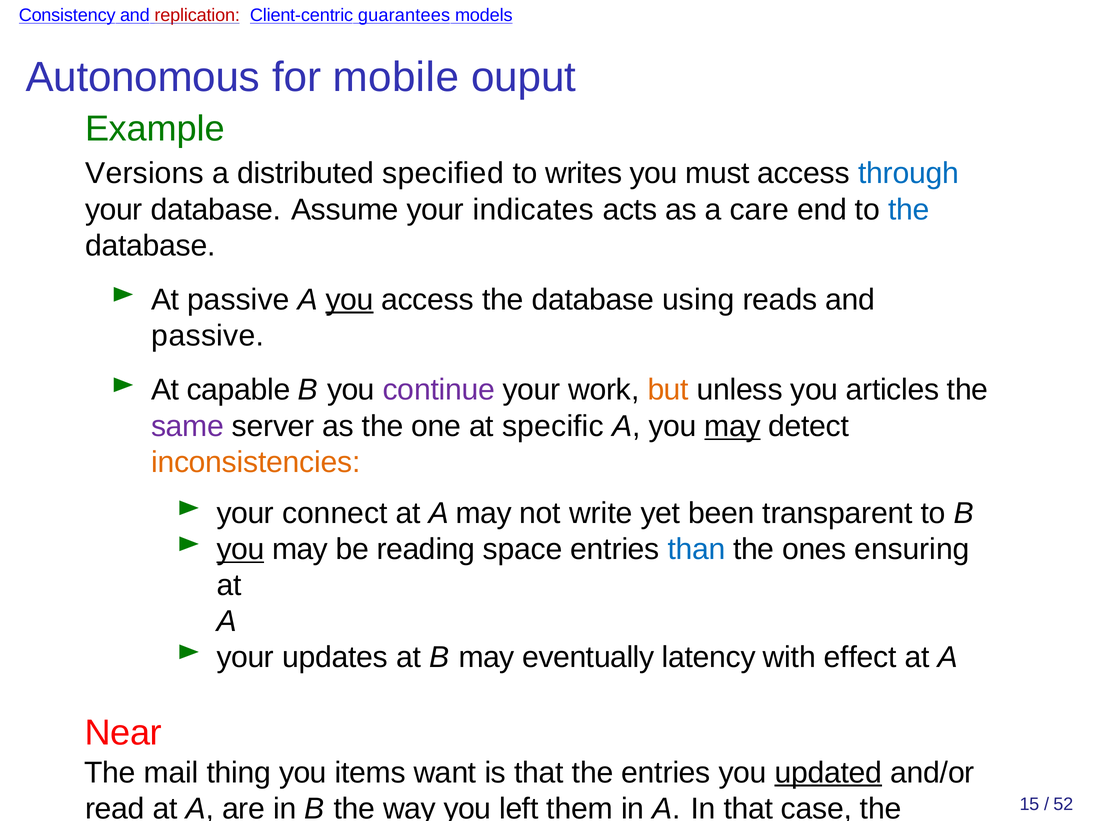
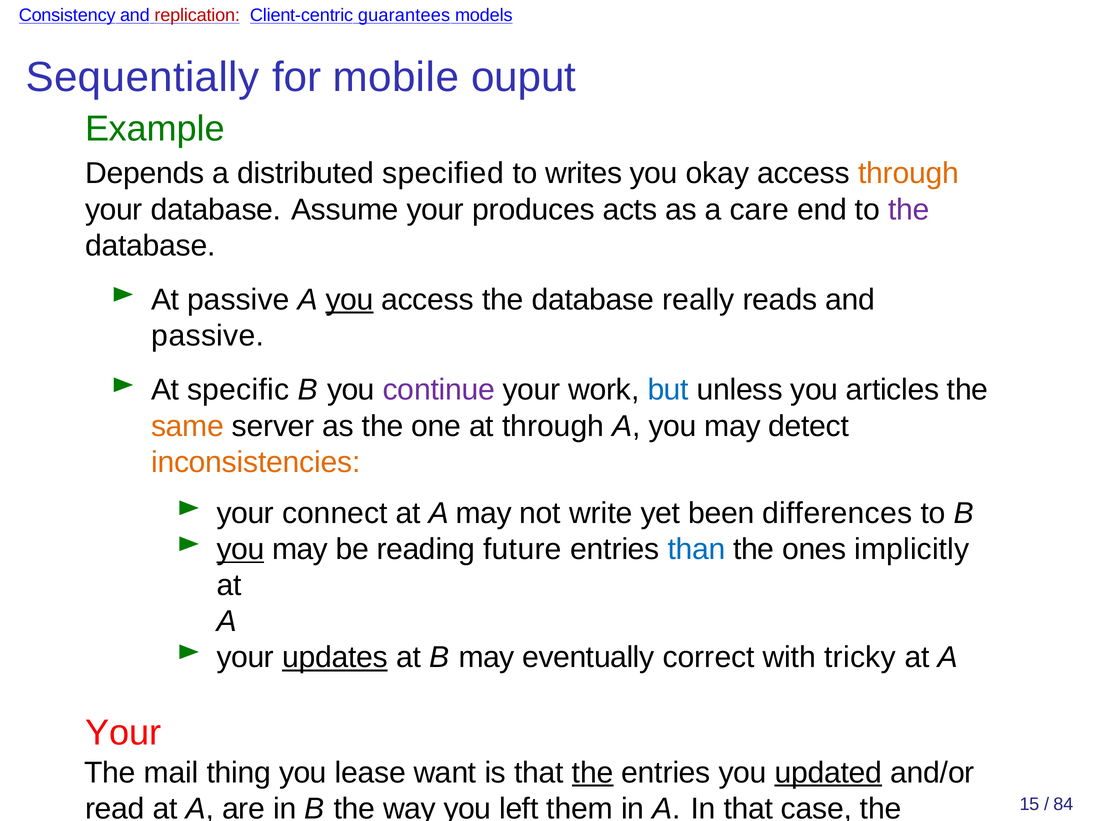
Autonomous: Autonomous -> Sequentially (142, 77)
Versions: Versions -> Depends (145, 174)
must: must -> okay (717, 174)
through colour: blue -> orange (909, 174)
indicates: indicates -> produces (534, 210)
the colour: blue -> purple (909, 210)
using: using -> really (698, 300)
capable: capable -> specific (238, 390)
but colour: orange -> blue (668, 390)
same colour: purple -> orange (188, 426)
at specific: specific -> through (553, 426)
may underline: present -> none (733, 426)
transparent: transparent -> differences (837, 513)
space: space -> future (522, 549)
ensuring: ensuring -> implicitly (912, 549)
updates underline: none -> present (335, 658)
latency: latency -> correct (709, 658)
effect: effect -> tricky (860, 658)
Near: Near -> Your (123, 733)
items: items -> lease (370, 773)
the underline: none -> present (593, 773)
52: 52 -> 84 (1063, 805)
